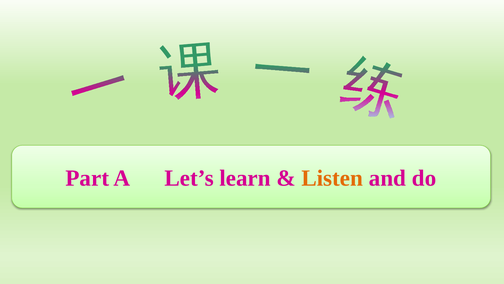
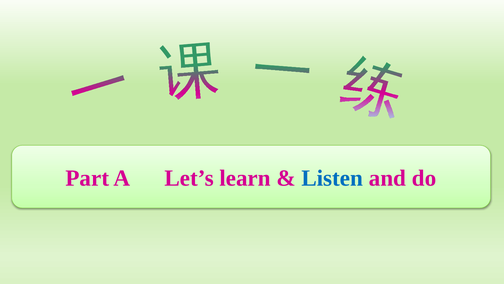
Listen colour: orange -> blue (332, 178)
